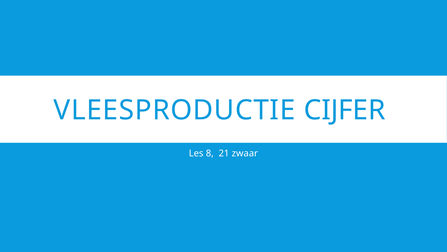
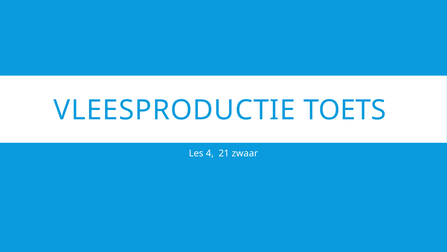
CIJFER: CIJFER -> TOETS (345, 110)
8: 8 -> 4 (210, 153)
